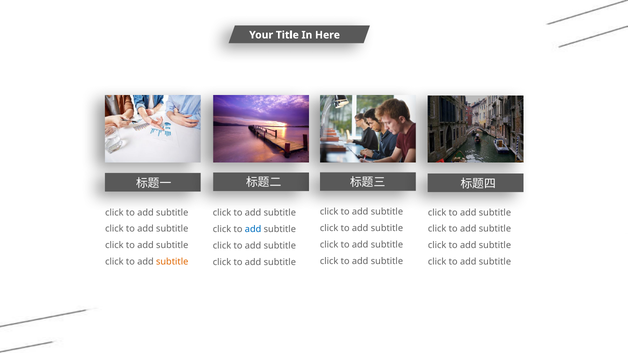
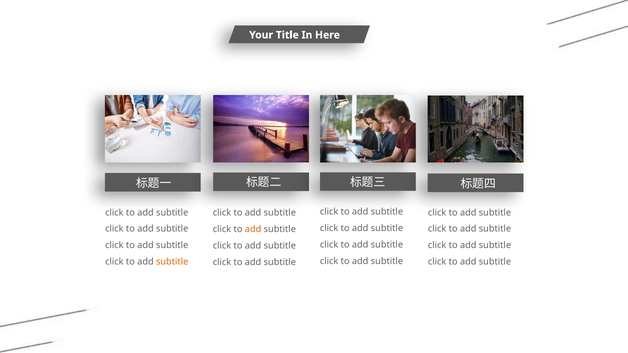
add colour: blue -> orange (253, 229)
